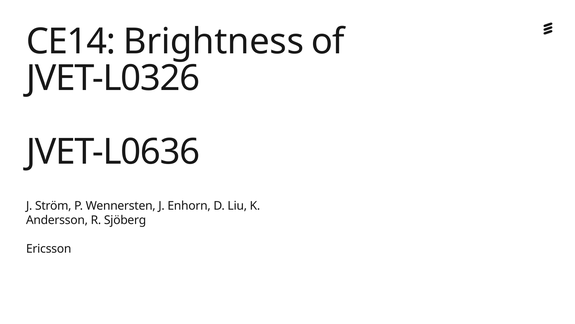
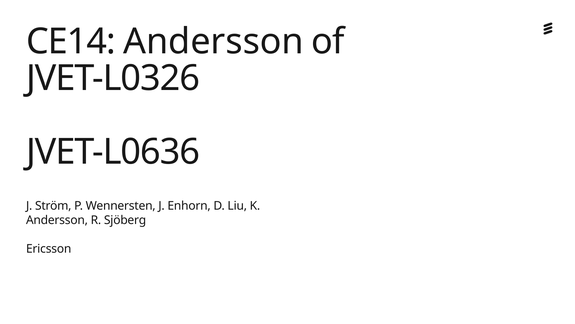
CE14 Brightness: Brightness -> Andersson (213, 42)
